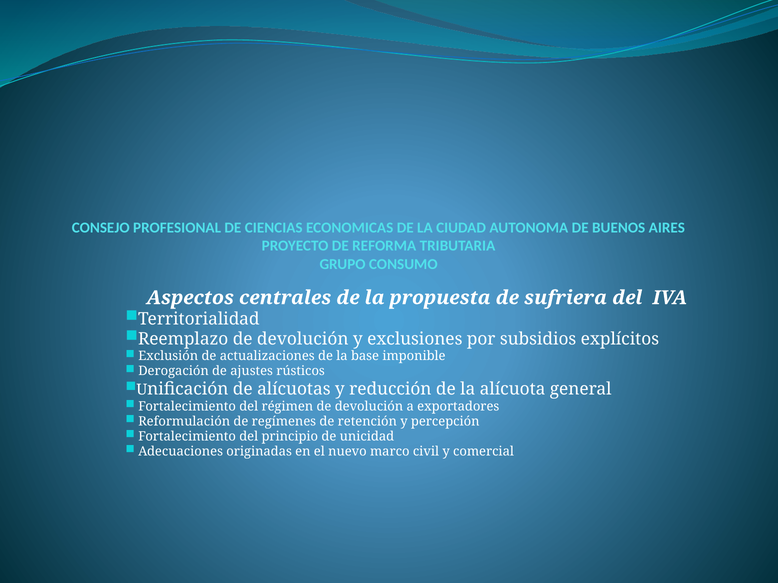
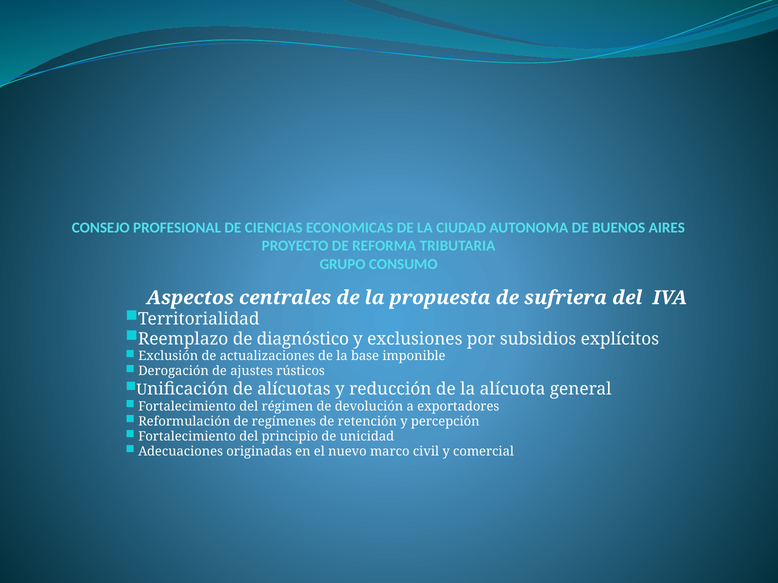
Reemplazo de devolución: devolución -> diagnóstico (303, 339)
